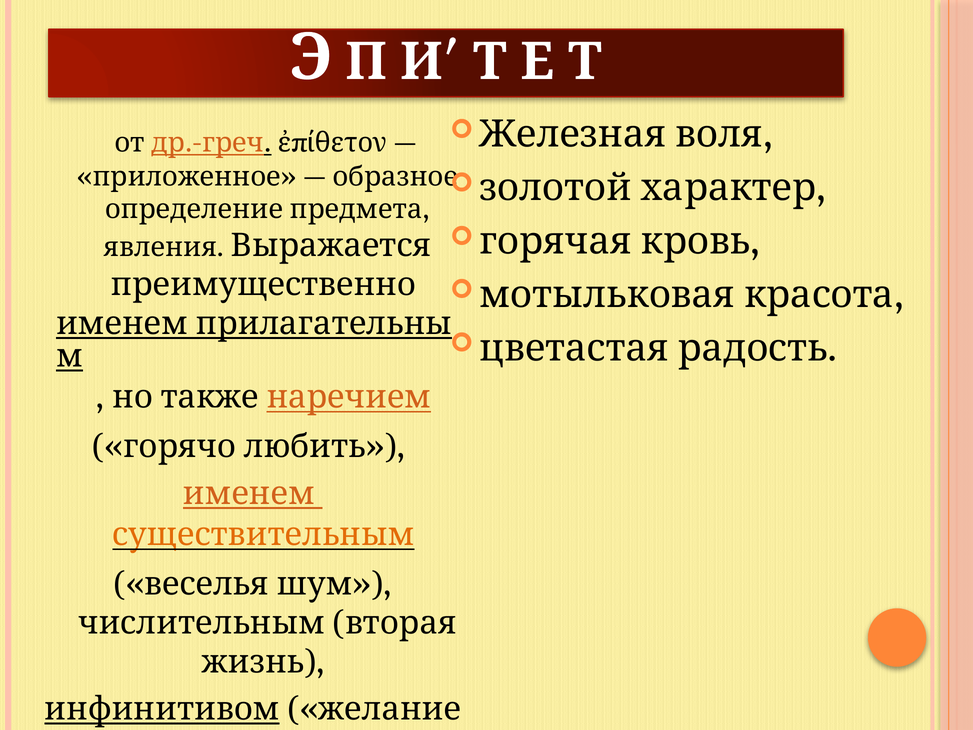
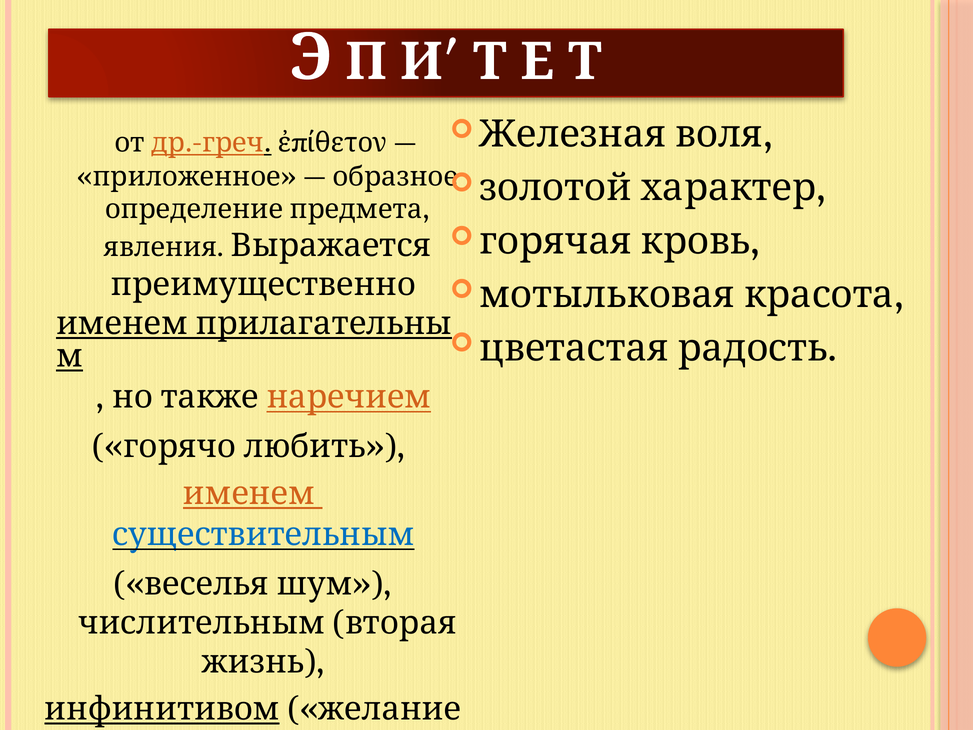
существительным colour: orange -> blue (263, 534)
